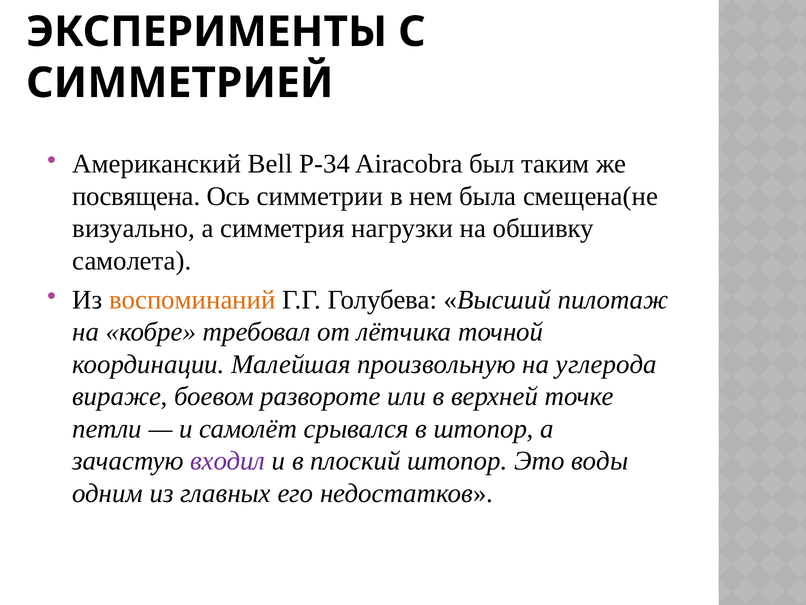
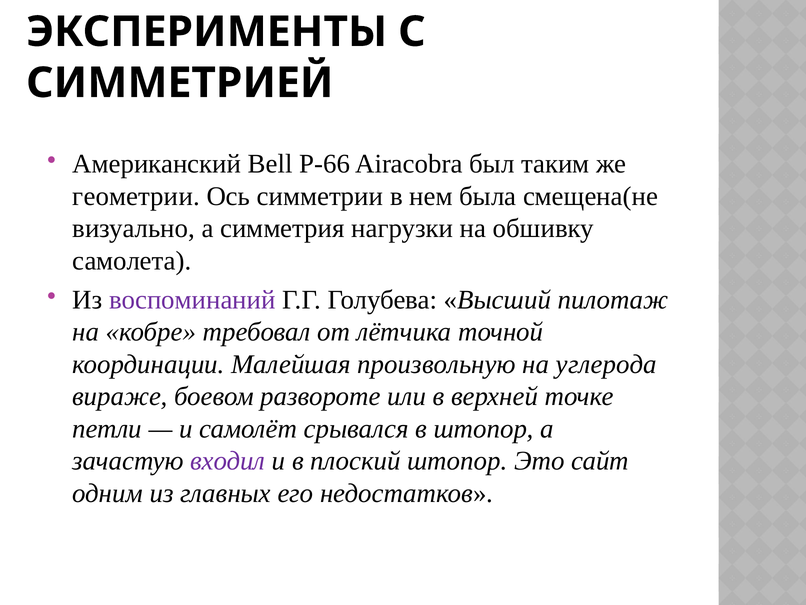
P-34: P-34 -> P-66 (325, 164)
посвящена: посвящена -> геометрии (136, 196)
воспоминаний colour: orange -> purple (192, 300)
воды: воды -> сайт (600, 461)
